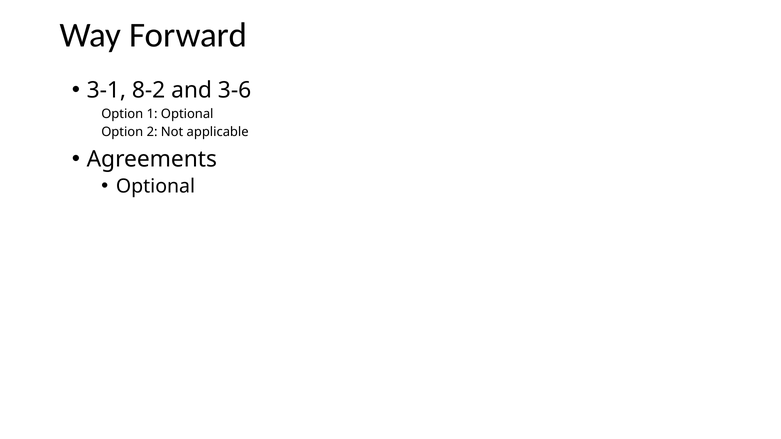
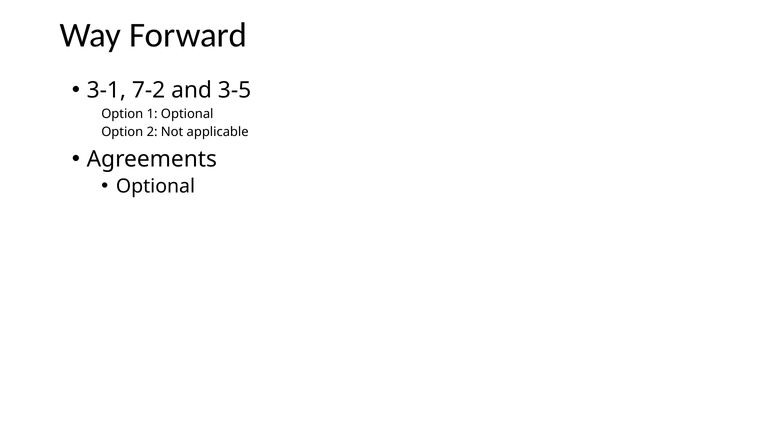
8-2: 8-2 -> 7-2 (149, 90)
3-6: 3-6 -> 3-5 (235, 90)
